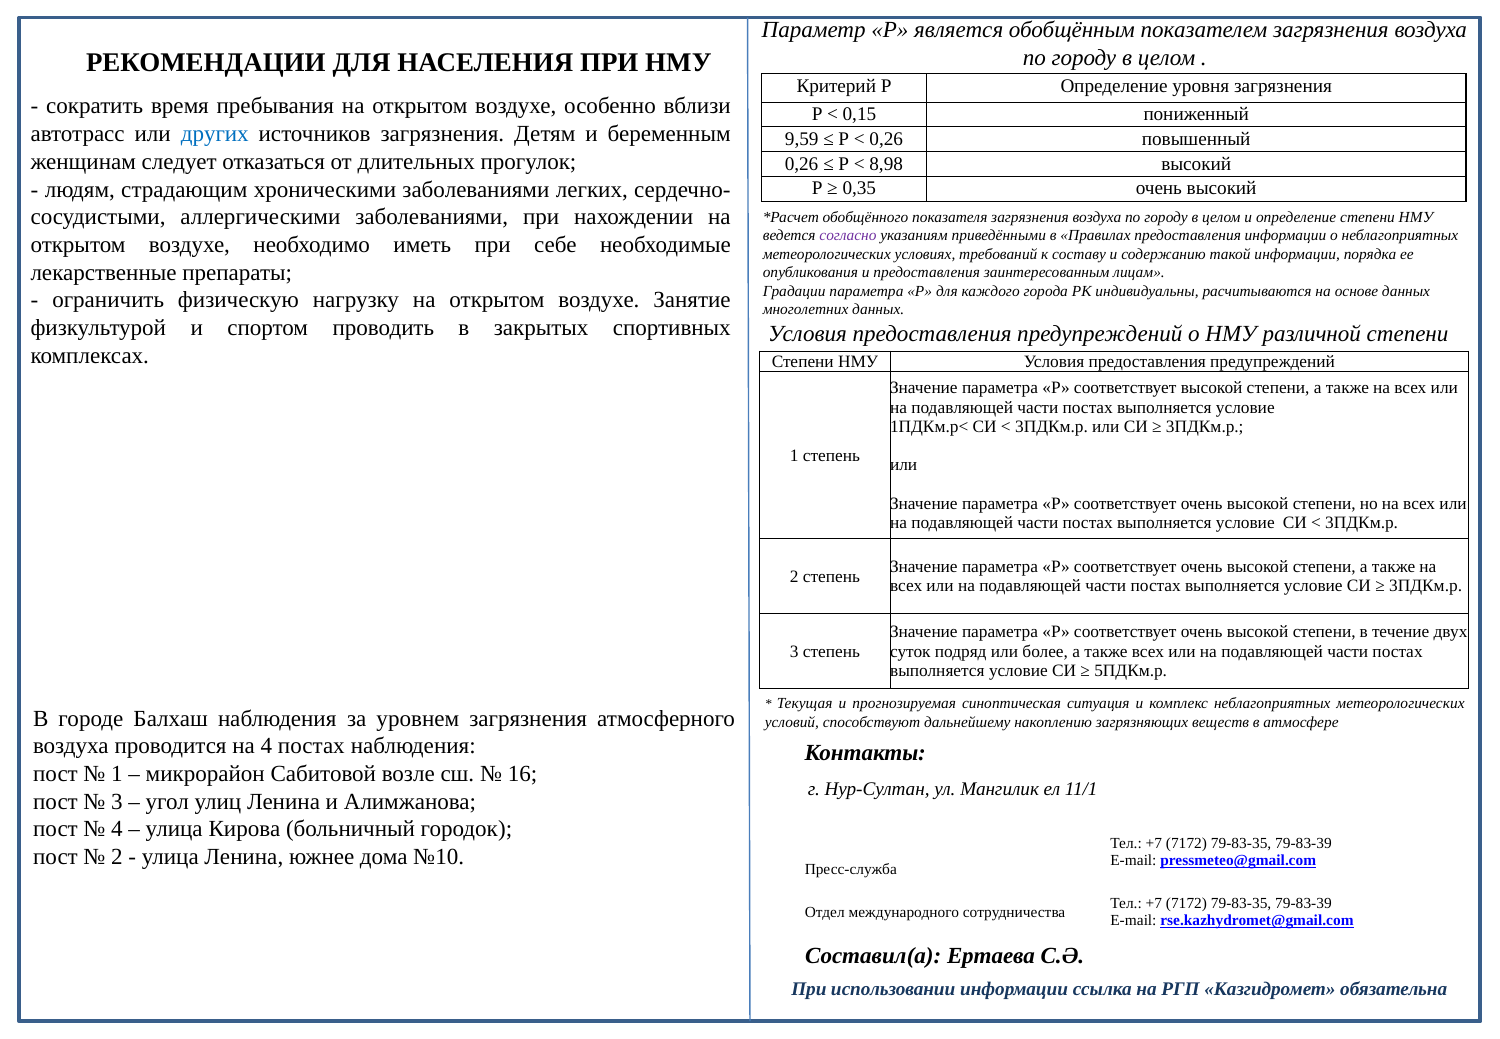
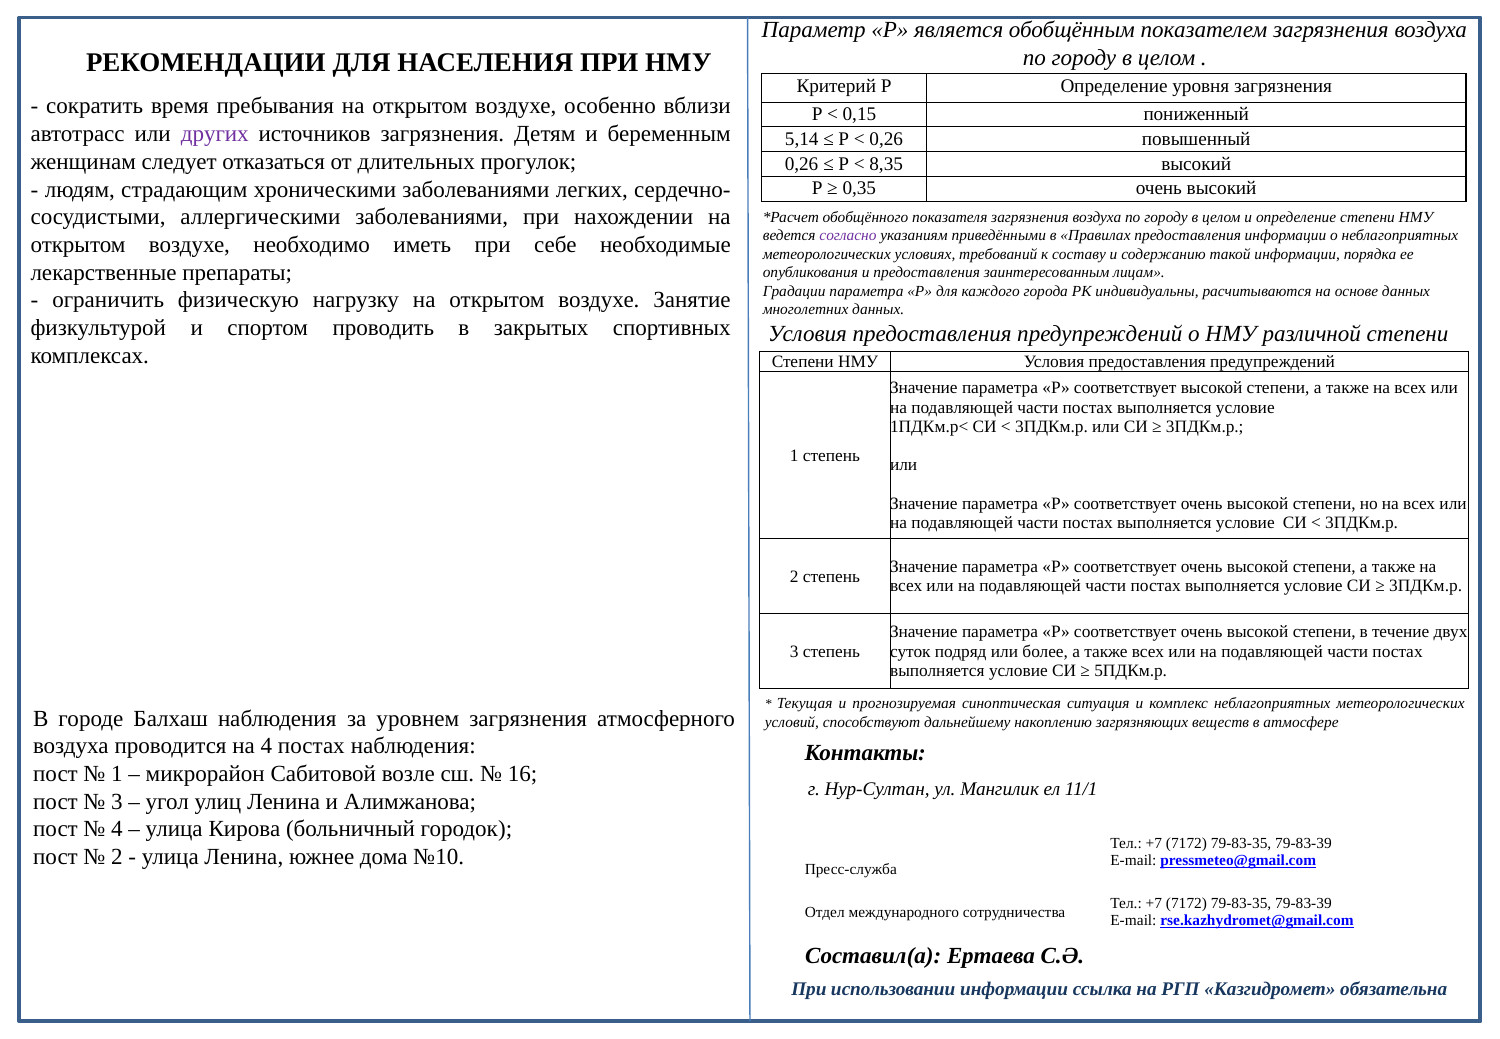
других colour: blue -> purple (215, 134)
9,59: 9,59 -> 5,14 (802, 139)
8,98: 8,98 -> 8,35 (886, 164)
